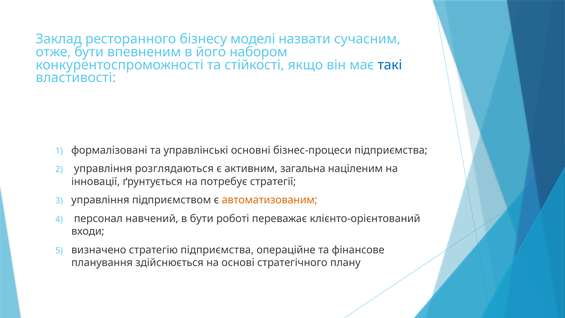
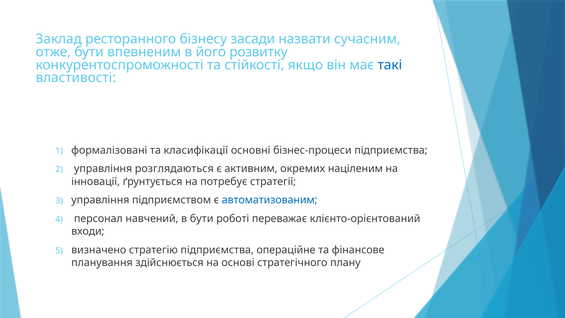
моделі: моделі -> засади (253, 39)
набором: набором -> розвитку (259, 52)
управлінські: управлінські -> класифікації (196, 150)
загальна: загальна -> окремих (303, 169)
автоматизованим colour: orange -> blue (270, 200)
